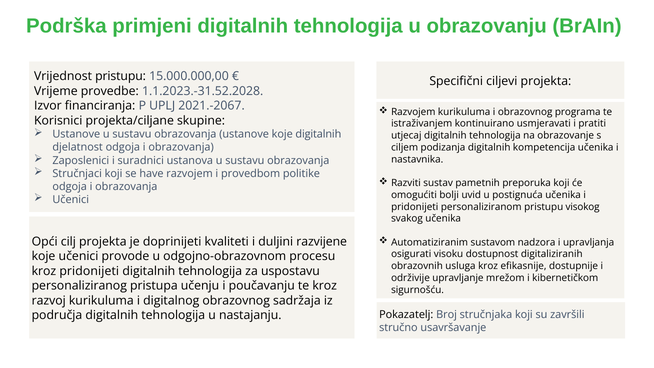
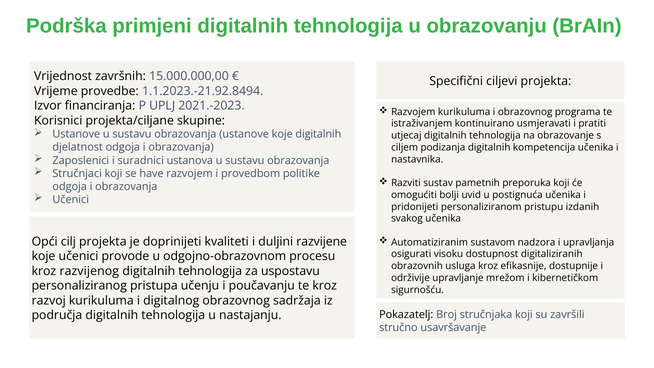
Vrijednost pristupu: pristupu -> završnih (121, 76)
1.1.2023.-31.52.2028: 1.1.2023.-31.52.2028 -> 1.1.2023.-21.92.8494 (203, 91)
2021.-2067: 2021.-2067 -> 2021.-2023 (212, 106)
visokog: visokog -> izdanih (582, 207)
kroz pridonijeti: pridonijeti -> razvijenog (89, 271)
